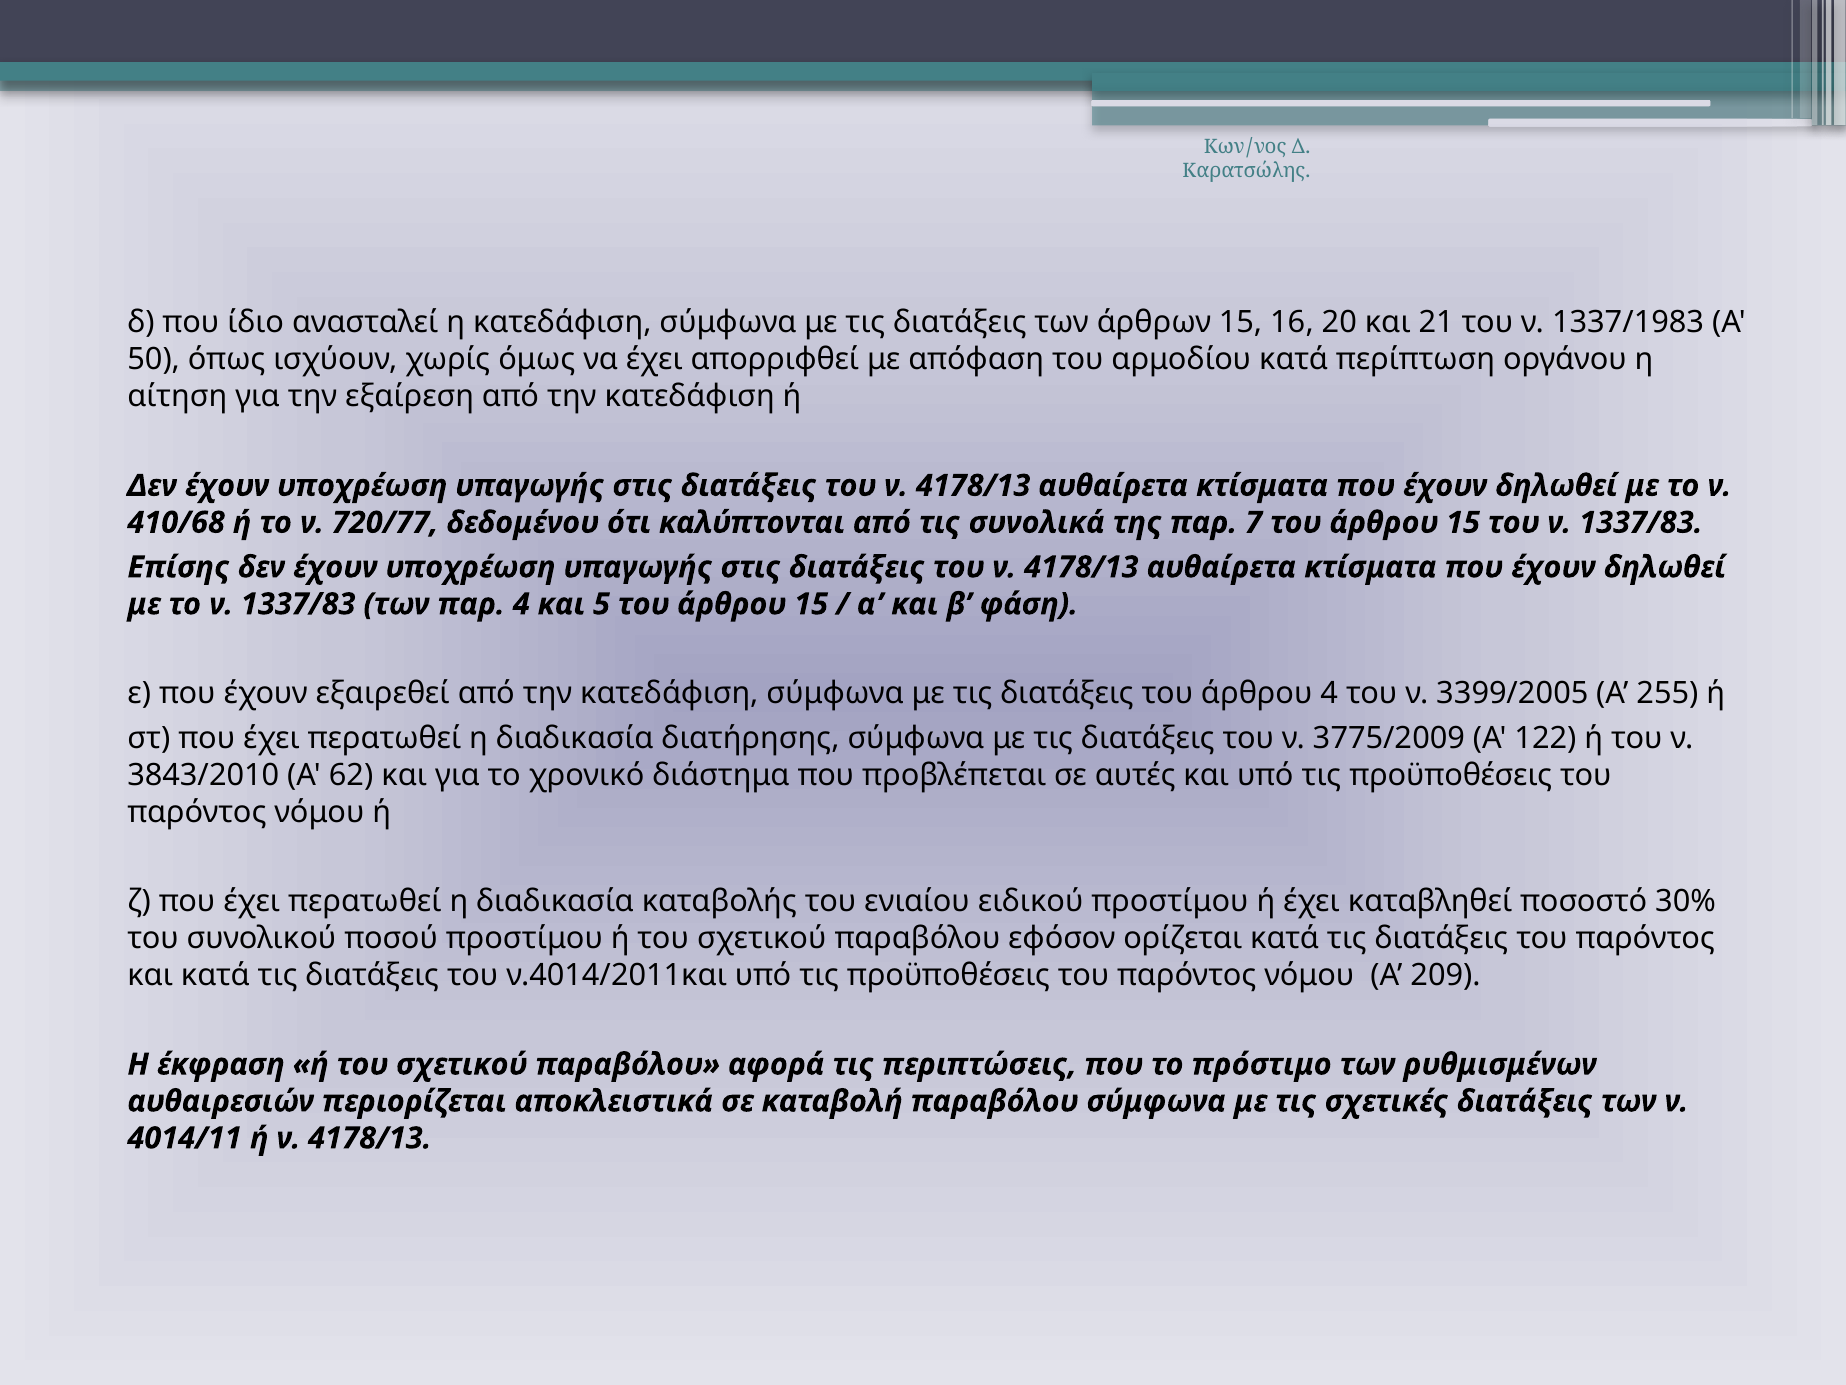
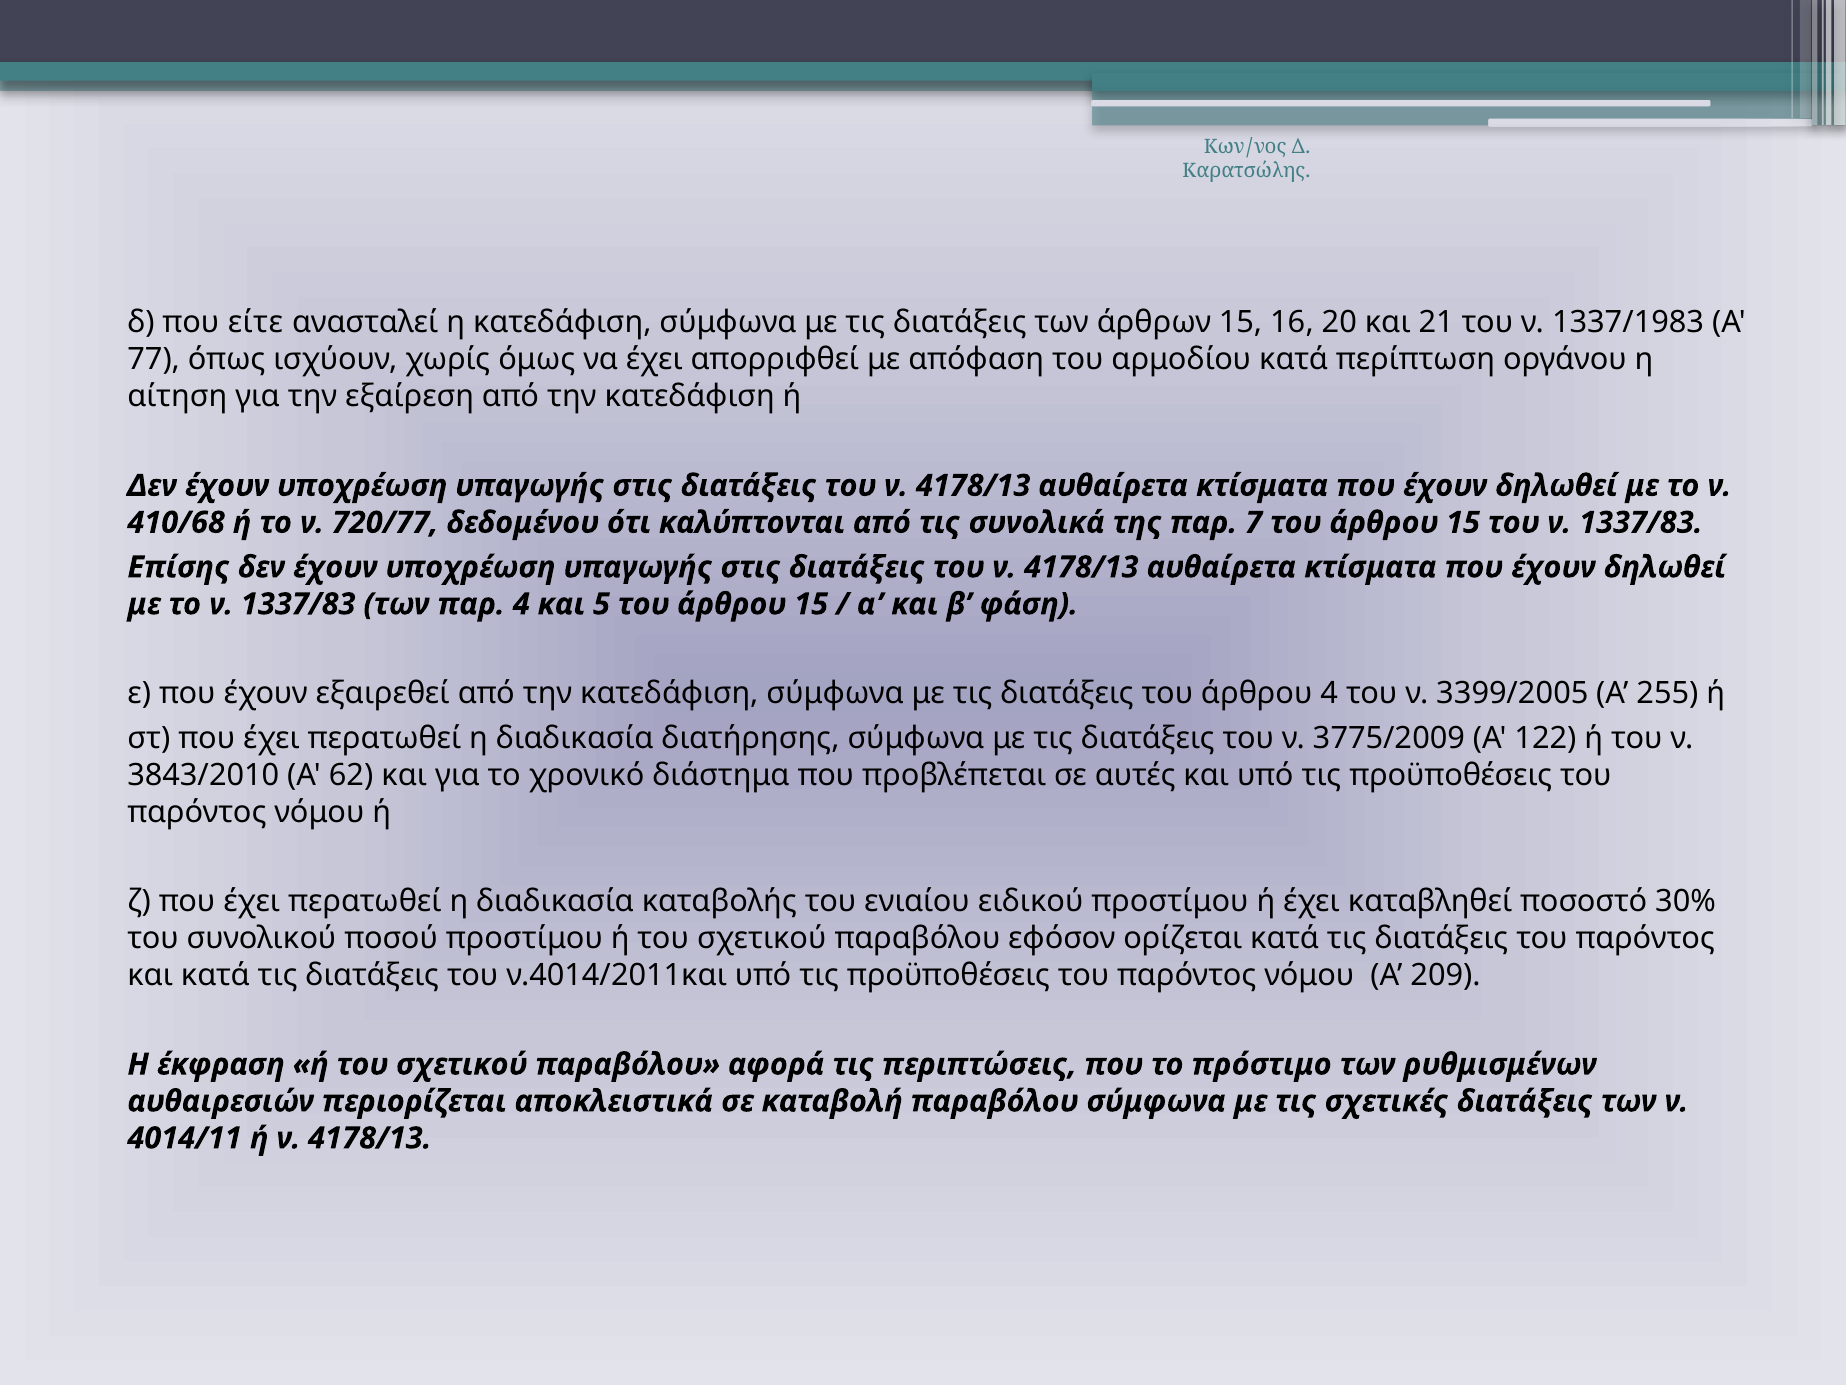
ίδιο: ίδιο -> είτε (255, 322)
50: 50 -> 77 (154, 359)
